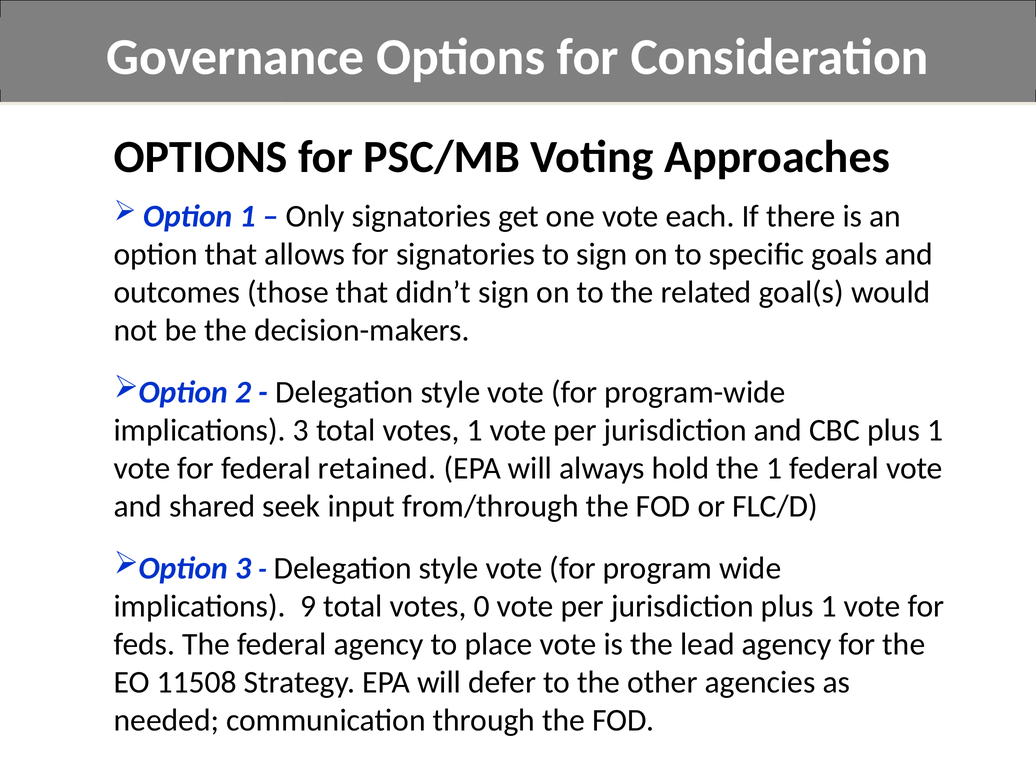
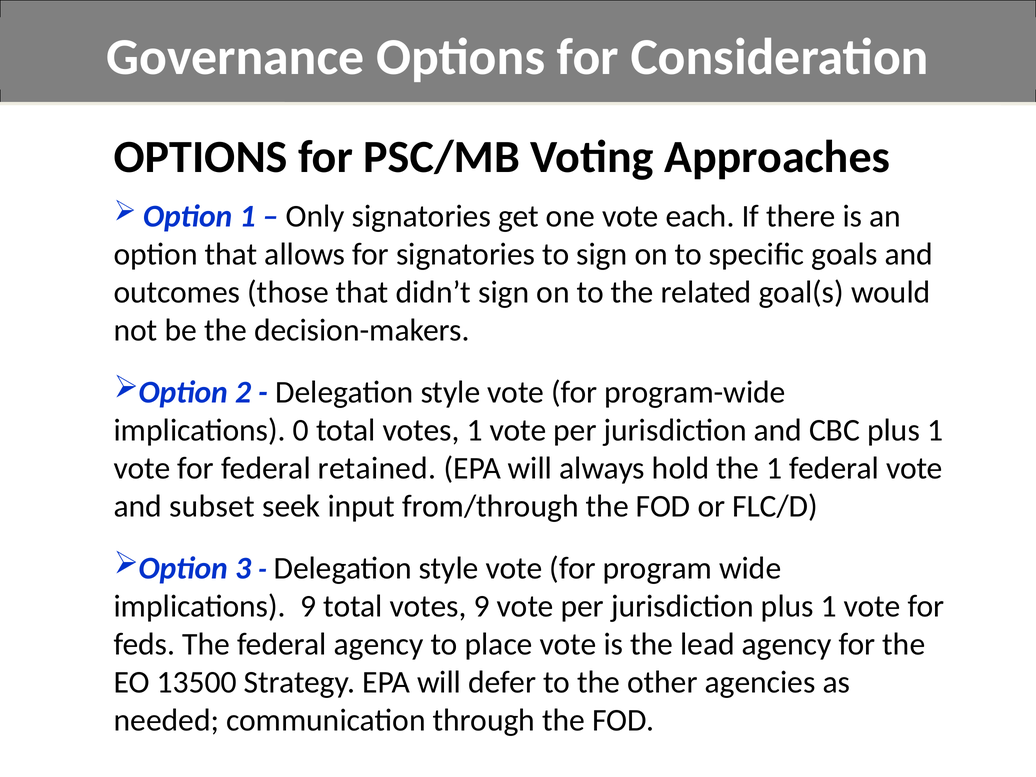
implications 3: 3 -> 0 (301, 430)
shared: shared -> subset (212, 506)
votes 0: 0 -> 9 (482, 606)
11508: 11508 -> 13500 (197, 682)
